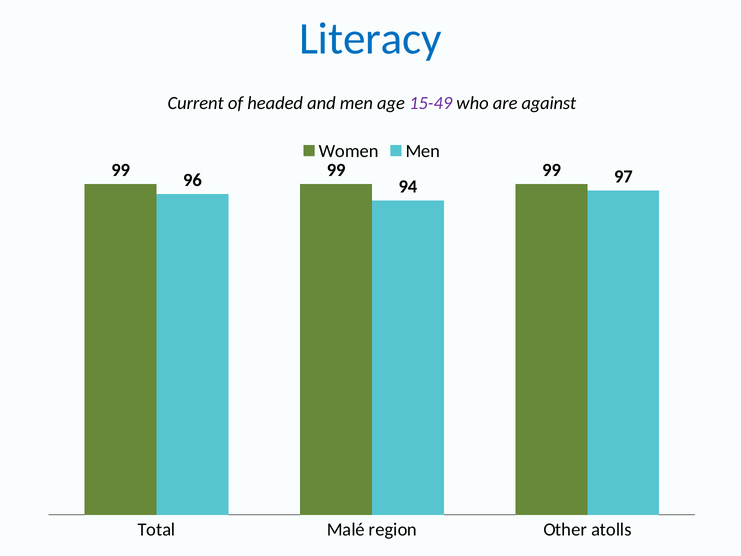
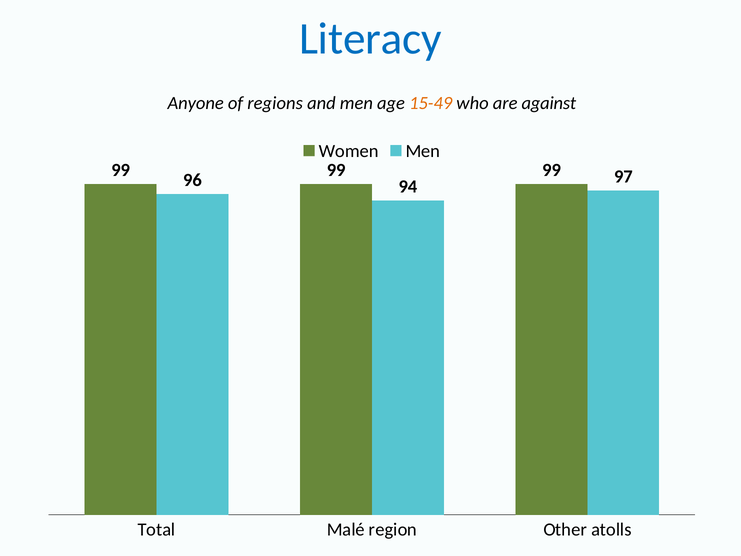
Current: Current -> Anyone (196, 103)
headed: headed -> regions (275, 103)
15-49 colour: purple -> orange (431, 103)
